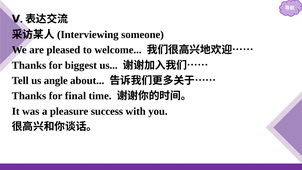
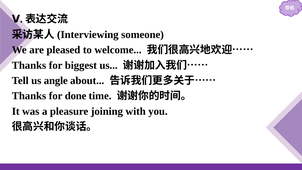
final: final -> done (76, 96)
success: success -> joining (107, 111)
